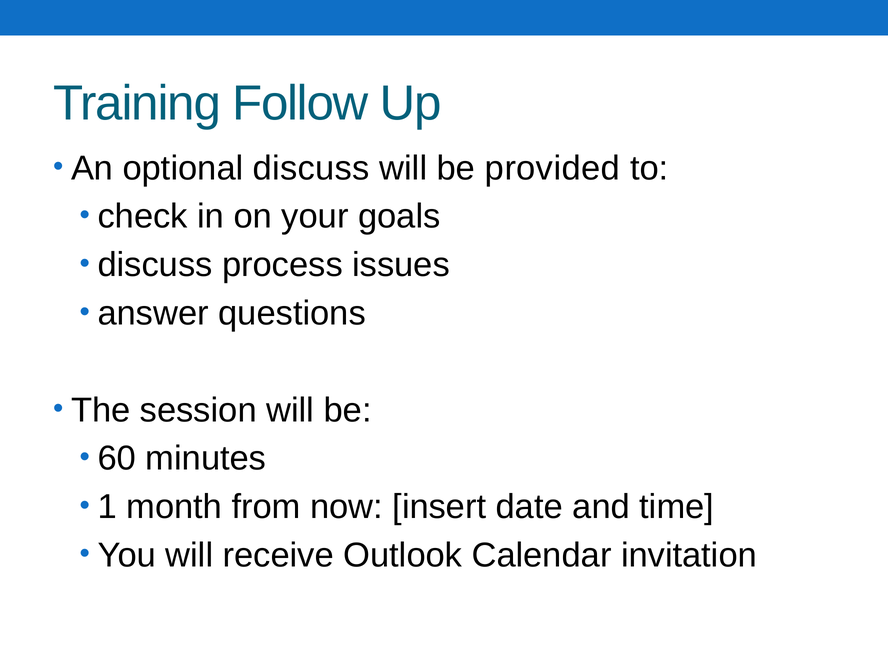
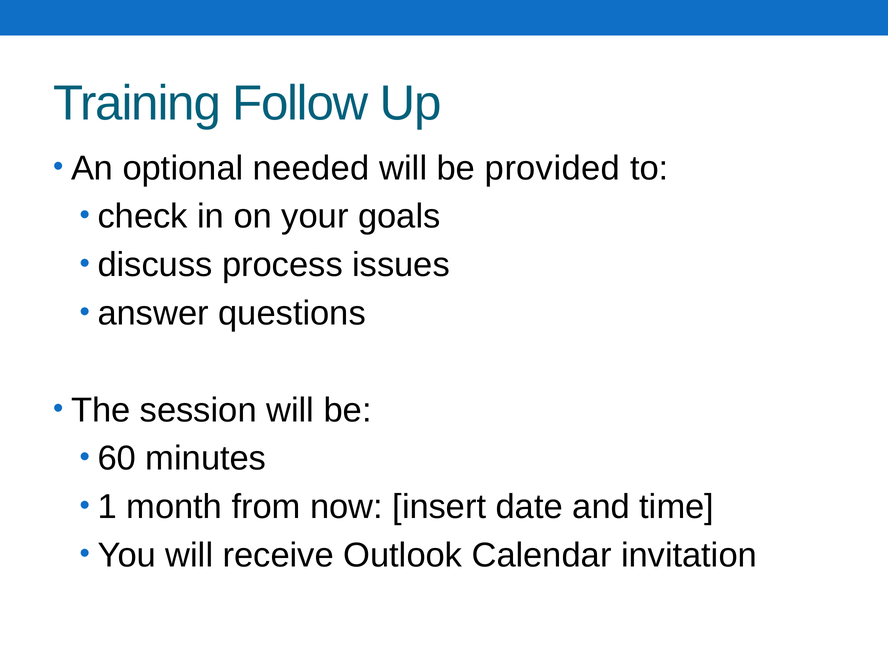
optional discuss: discuss -> needed (311, 168)
